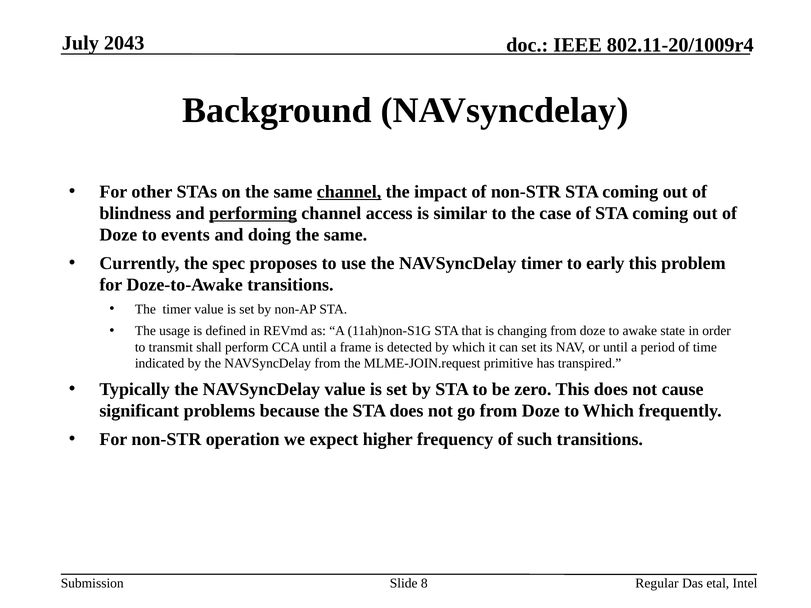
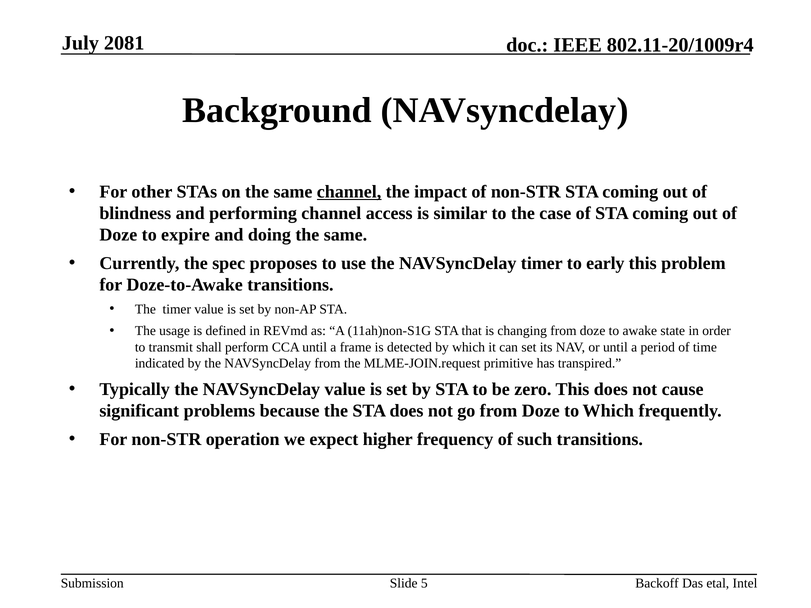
2043: 2043 -> 2081 (124, 43)
performing underline: present -> none (253, 213)
events: events -> expire (185, 235)
8: 8 -> 5 (424, 583)
Regular: Regular -> Backoff (657, 583)
